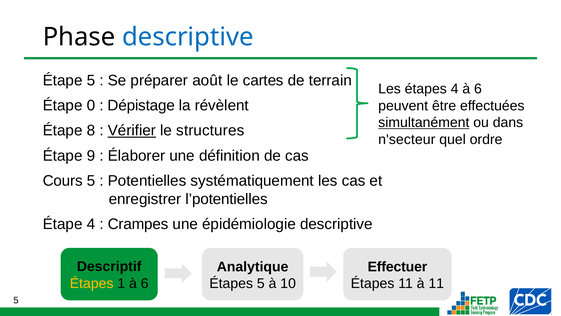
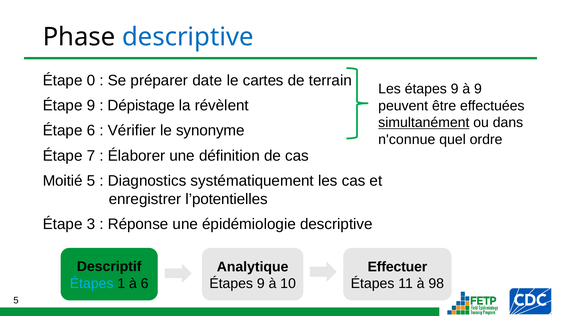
Étape 5: 5 -> 0 (91, 80)
août: août -> date (207, 80)
Les étapes 4: 4 -> 9 (455, 89)
6: 6 -> 9 (478, 89)
Étape 0: 0 -> 9 (91, 105)
Étape 8: 8 -> 6 (91, 130)
Vérifier underline: present -> none (132, 130)
structures: structures -> synonyme (210, 130)
n'secteur: n'secteur -> n'connue (407, 139)
9: 9 -> 7 (91, 156)
Cours: Cours -> Moitié (63, 181)
Potentielles: Potentielles -> Diagnostics (147, 181)
Étape 4: 4 -> 3 (91, 224)
Crampes: Crampes -> Réponse (138, 224)
Étapes colour: yellow -> light blue (92, 283)
5: 5 -> 9 (261, 283)
à 11: 11 -> 98 (436, 283)
